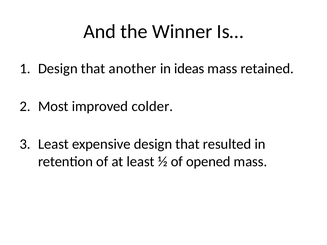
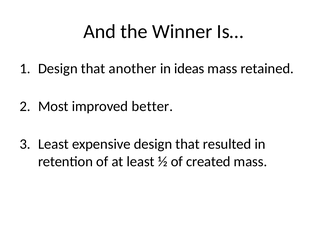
colder: colder -> better (152, 106)
opened: opened -> created (208, 162)
